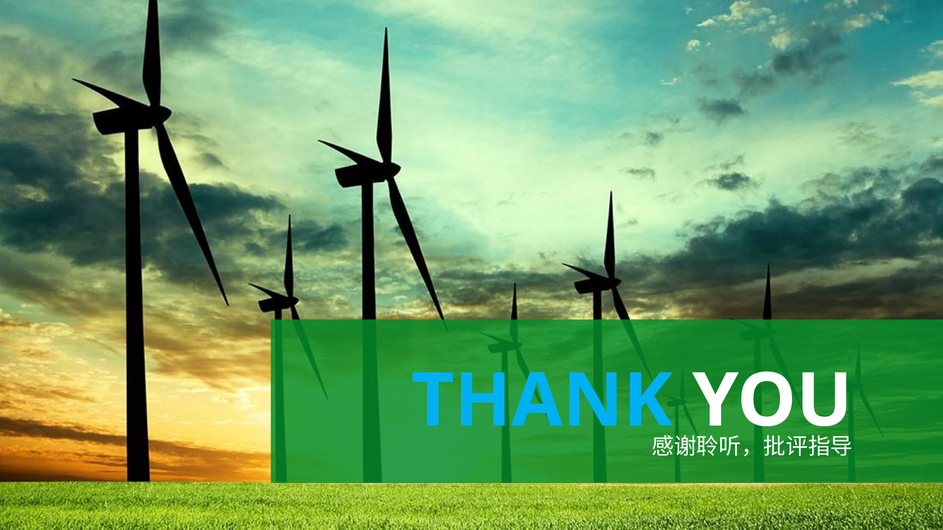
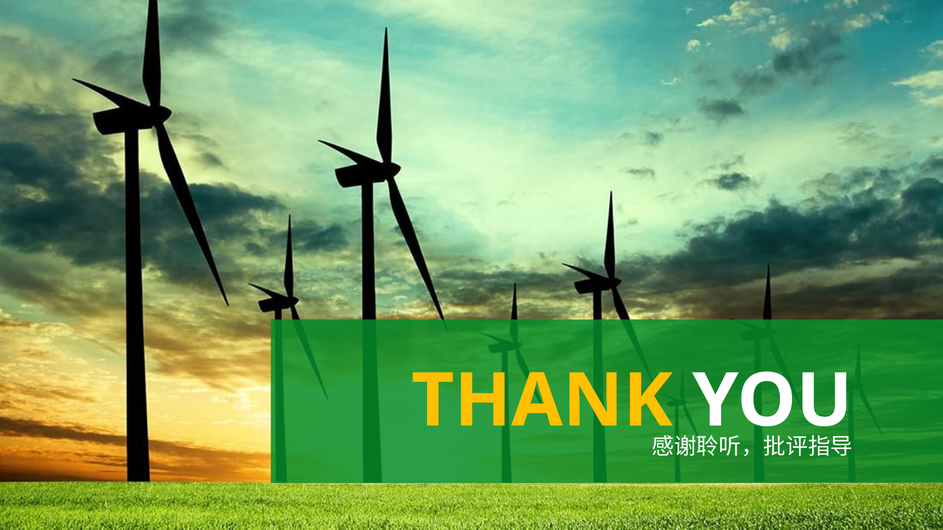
THANK colour: light blue -> yellow (542, 401)
